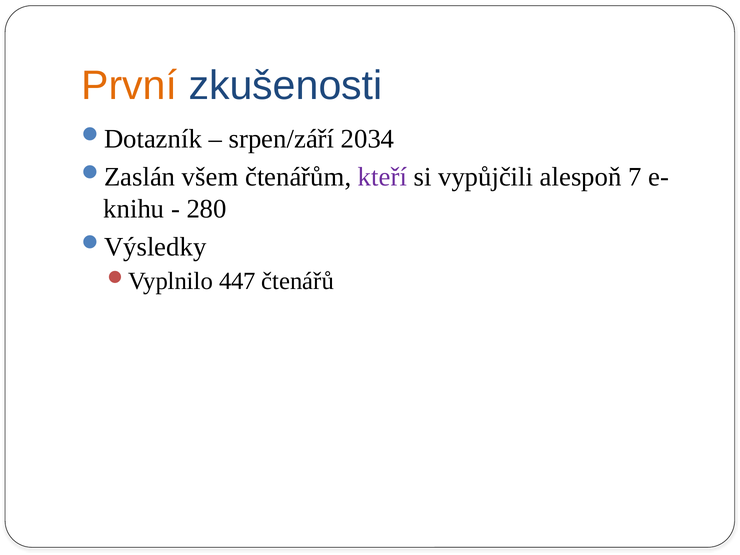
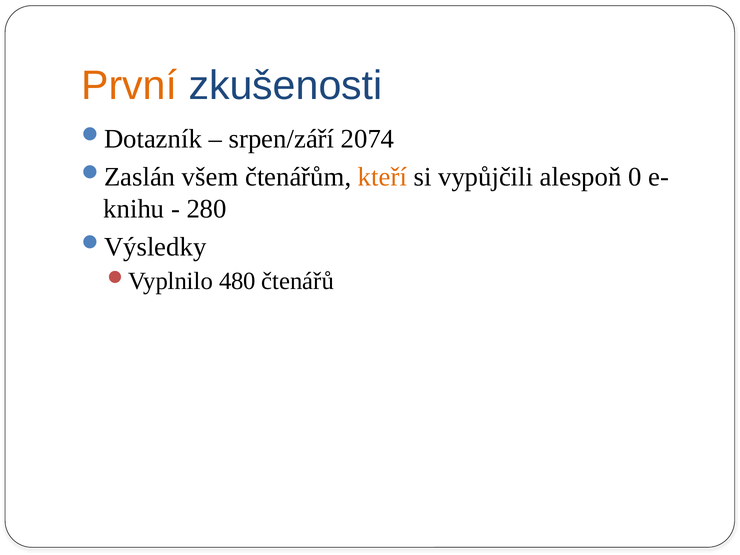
2034: 2034 -> 2074 (368, 139)
kteří colour: purple -> orange (382, 177)
7: 7 -> 0 (635, 177)
447: 447 -> 480 (237, 281)
